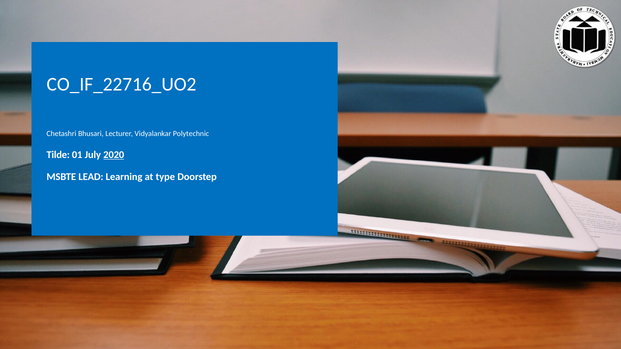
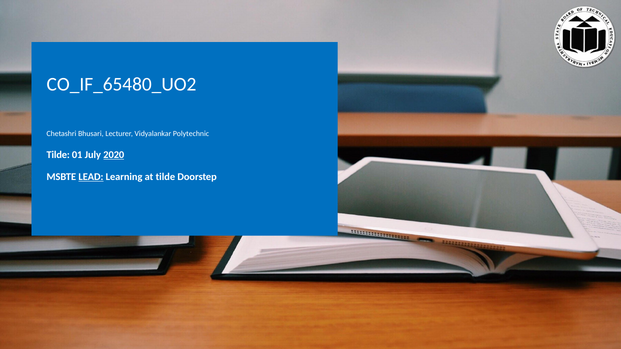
CO_IF_22716_UO2: CO_IF_22716_UO2 -> CO_IF_65480_UO2 (122, 85)
LEAD underline: none -> present (91, 177)
at type: type -> tilde (165, 177)
